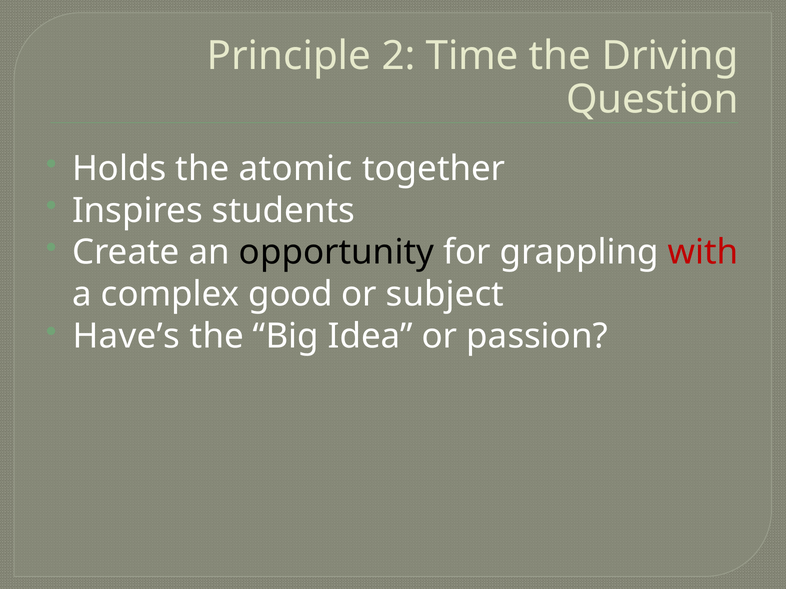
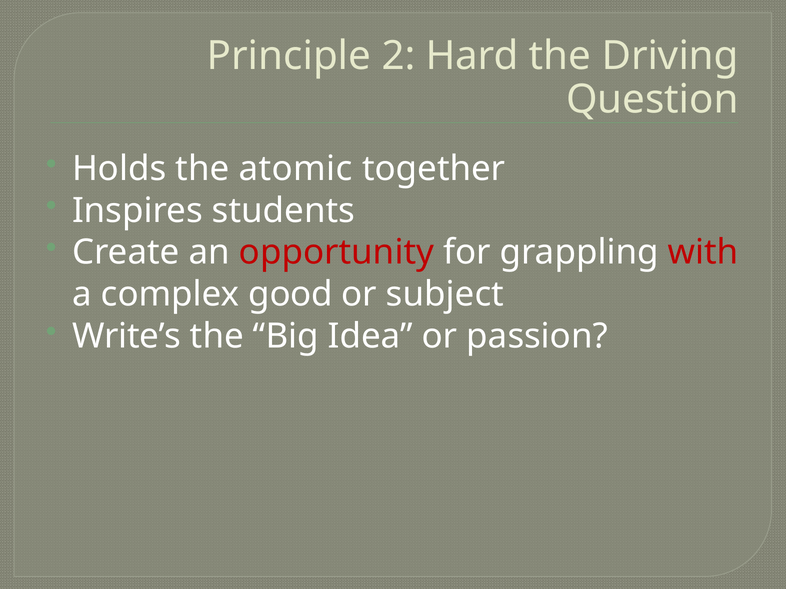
Time: Time -> Hard (472, 56)
opportunity colour: black -> red (336, 253)
Have’s: Have’s -> Write’s (127, 337)
